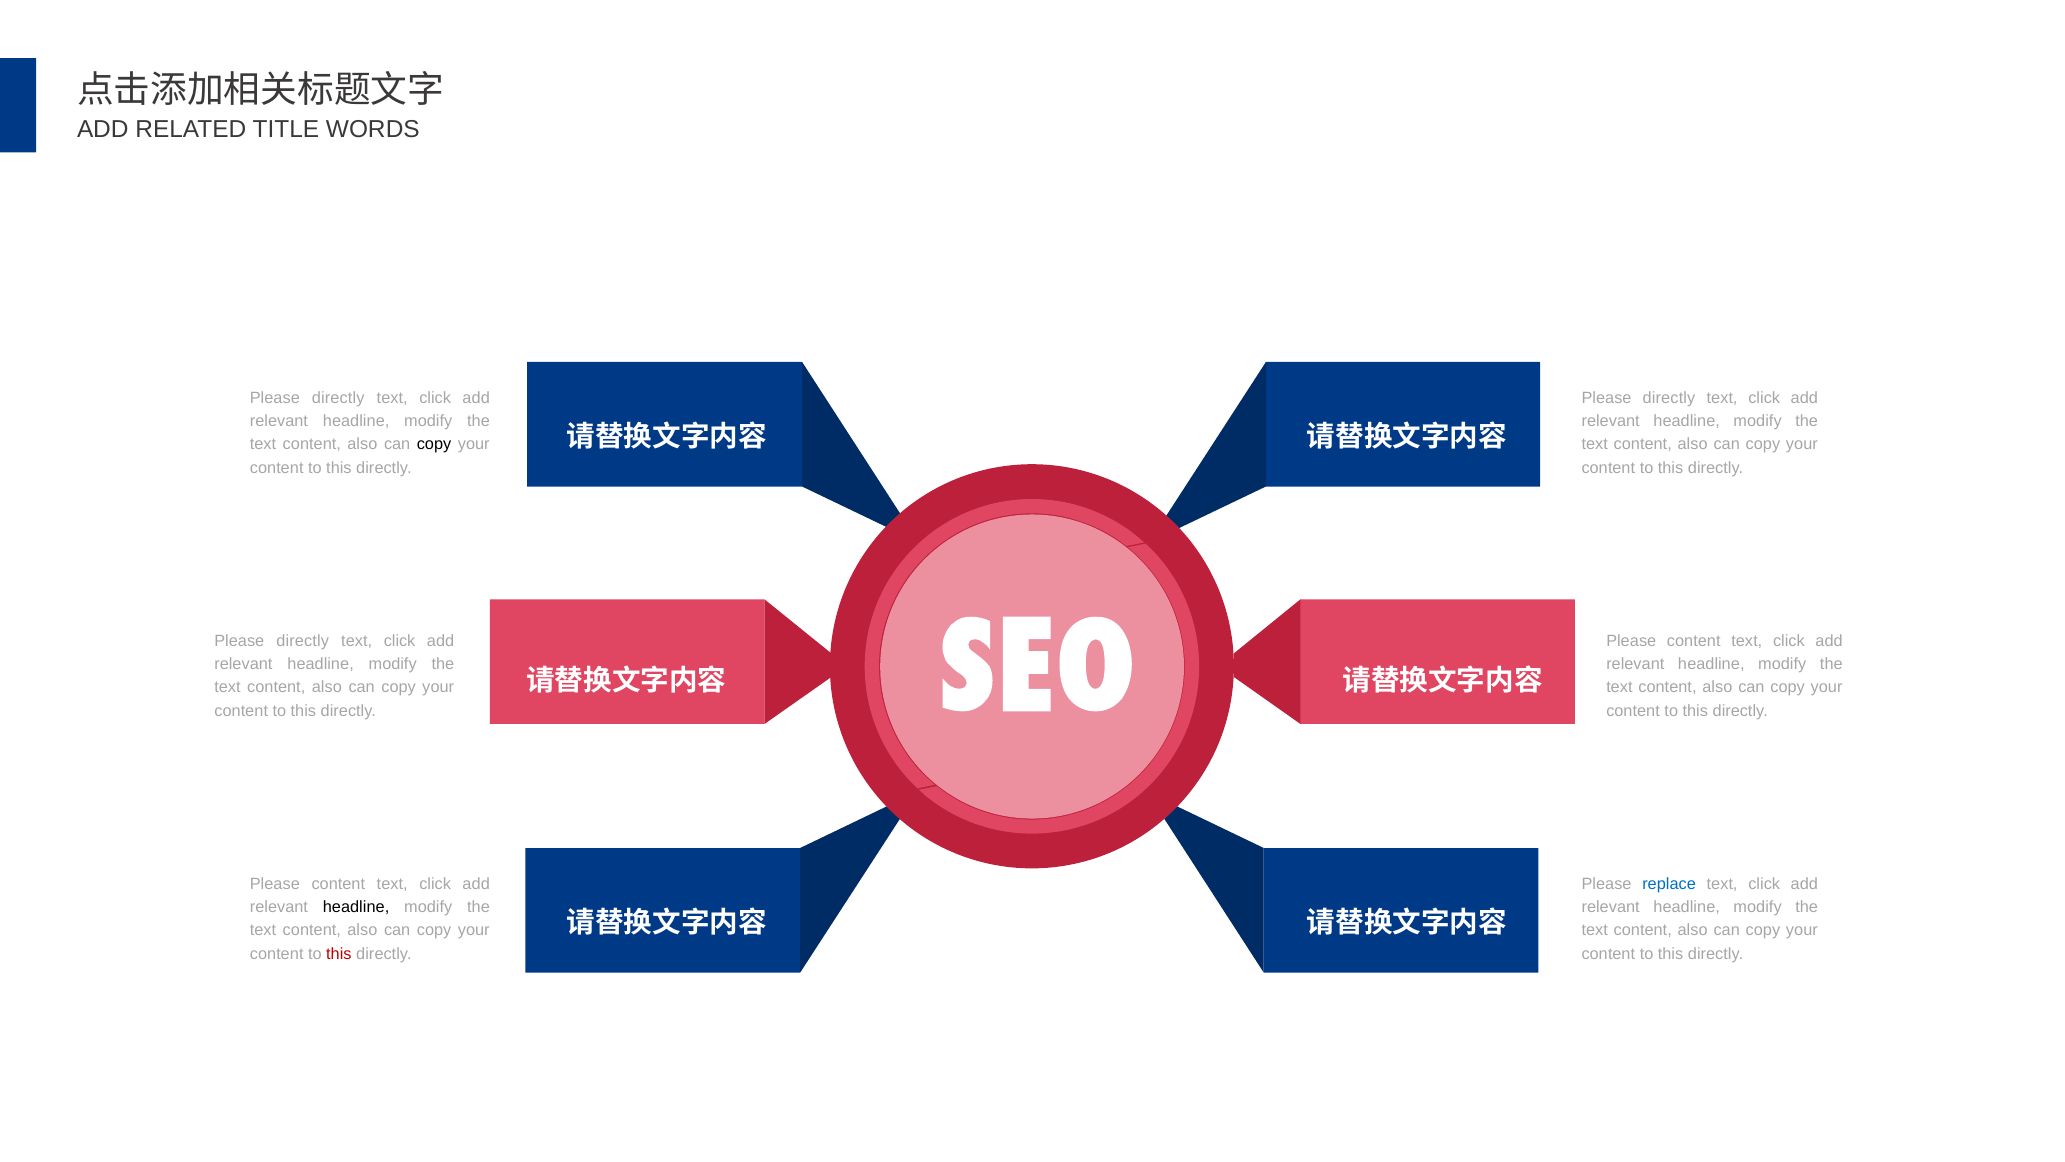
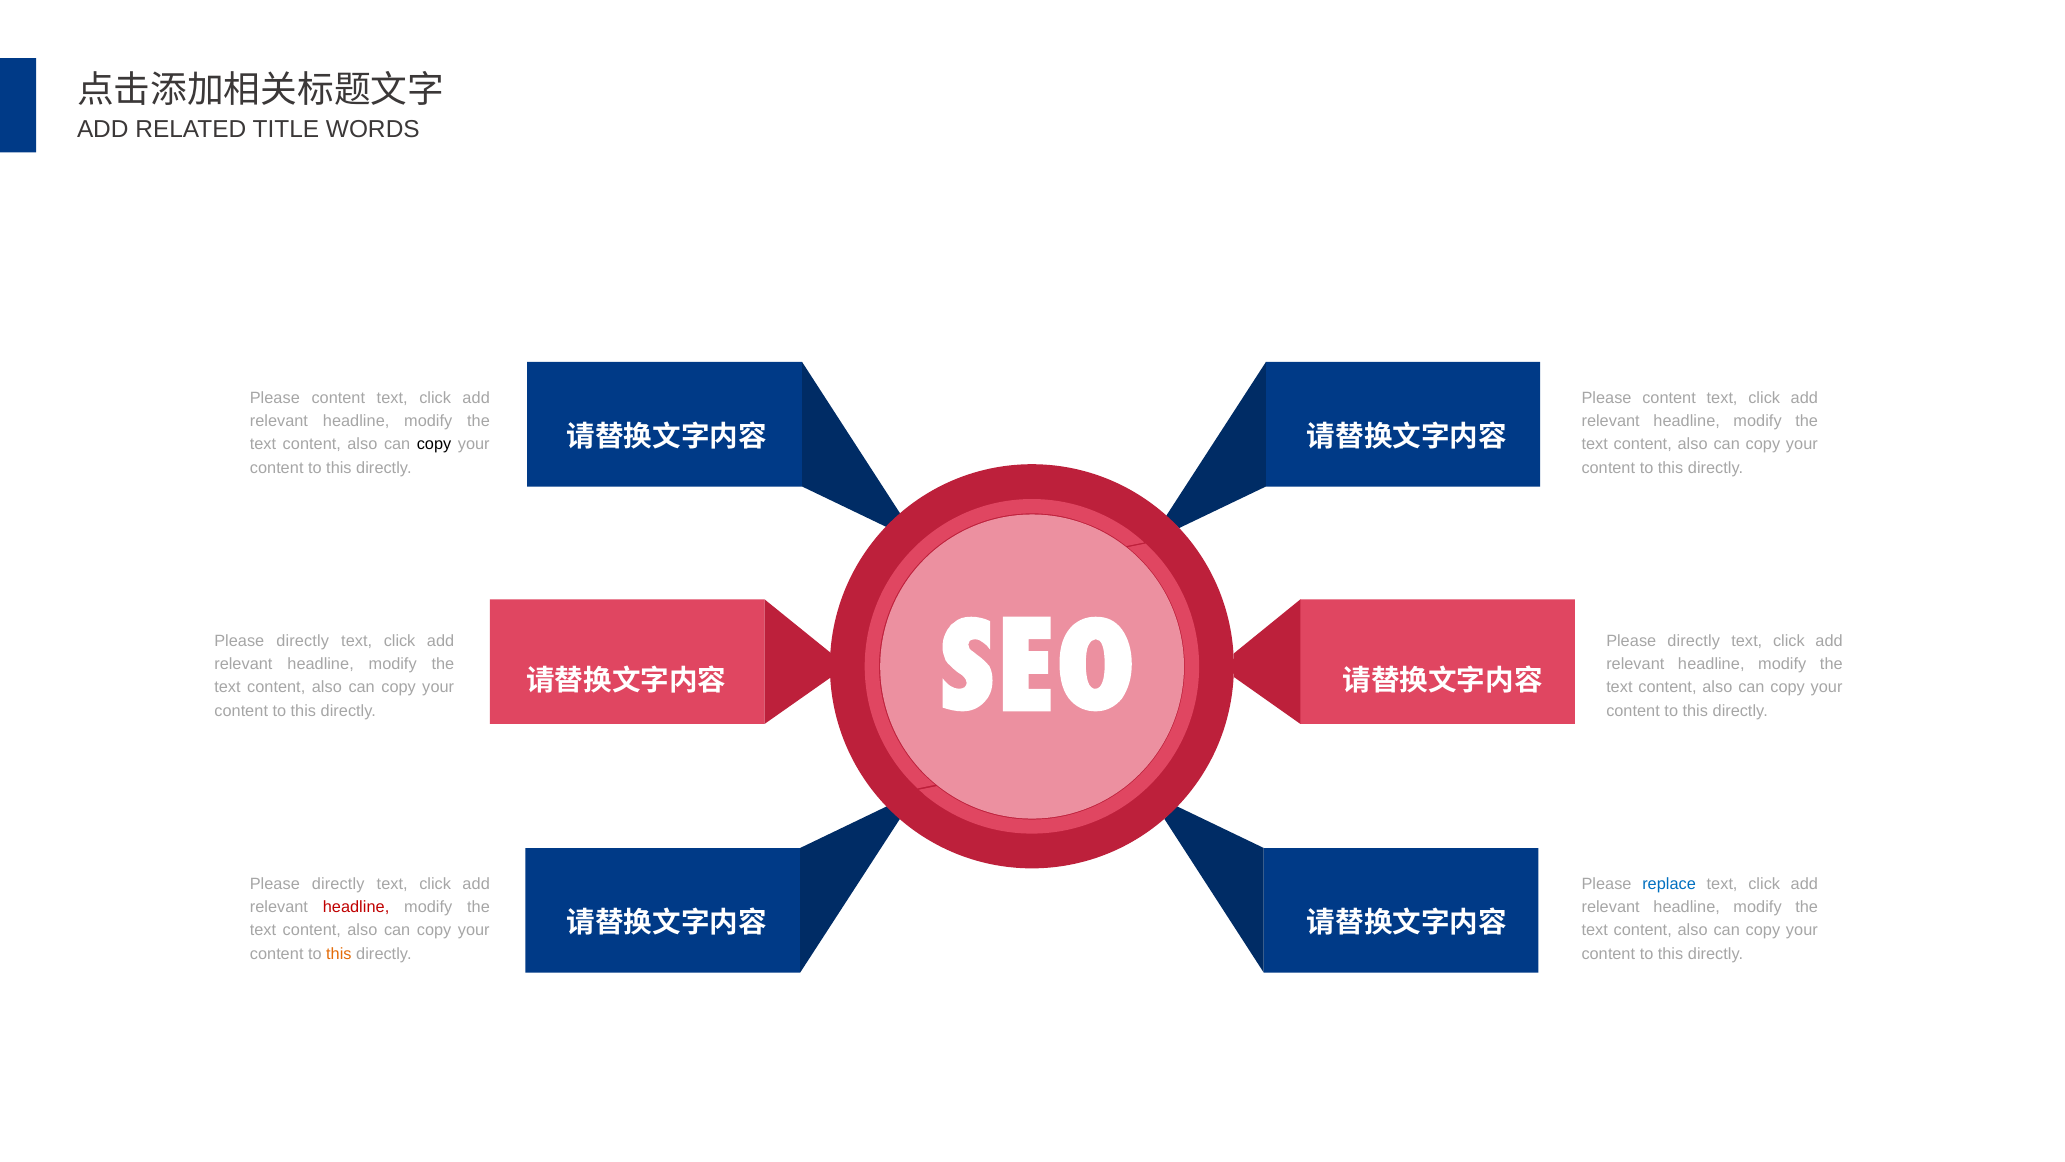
directly: directly -> content (338, 397)
directly: directly -> content (1669, 397)
content: content -> directly (1694, 640)
content: content -> directly (338, 883)
headline colour: black -> red (356, 907)
this colour: red -> orange (339, 954)
